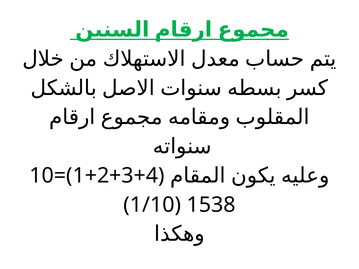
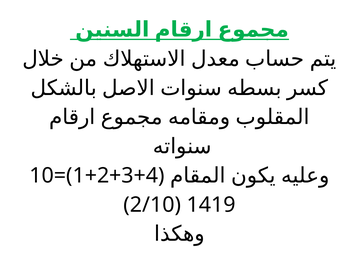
1/10: 1/10 -> 2/10 (152, 205)
1538: 1538 -> 1419 (211, 205)
